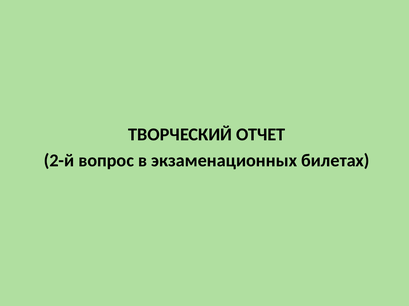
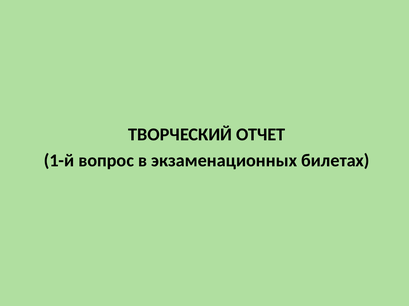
2-й: 2-й -> 1-й (59, 161)
